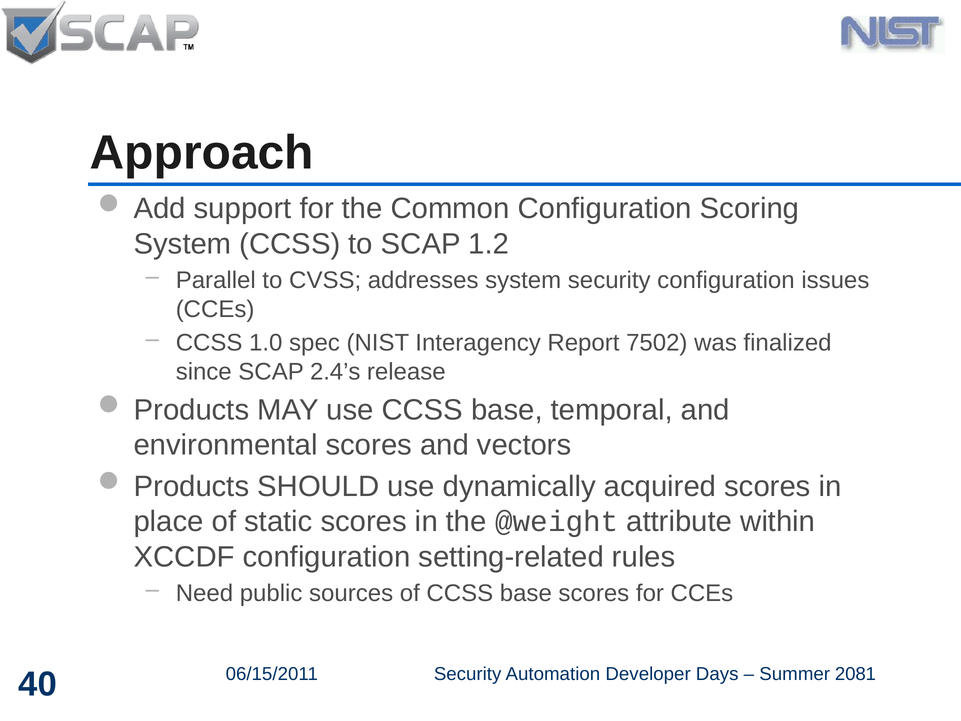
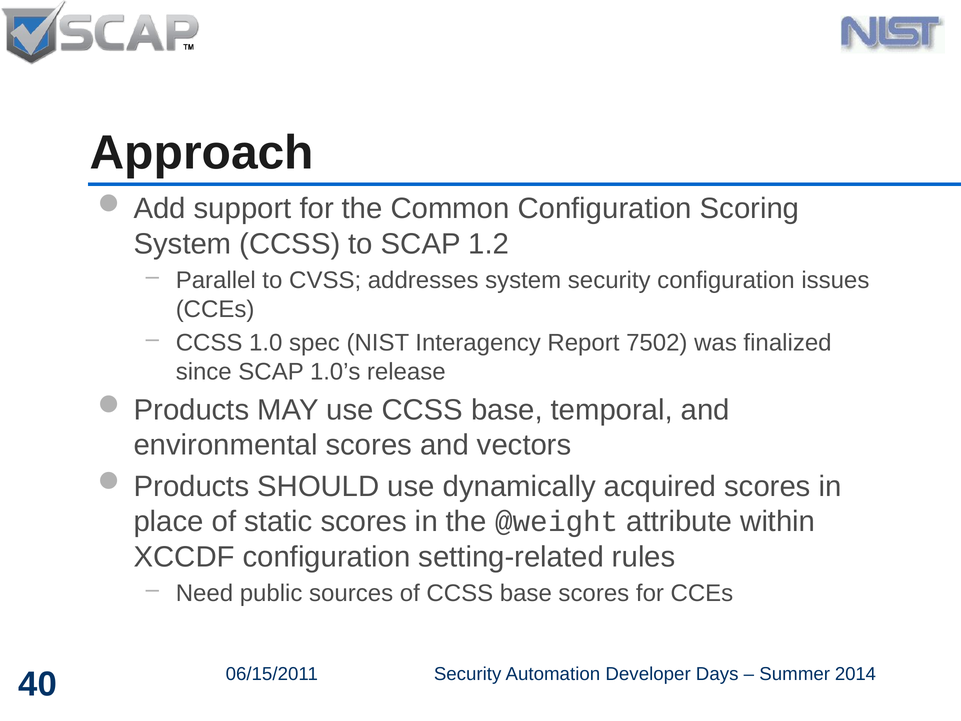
2.4’s: 2.4’s -> 1.0’s (335, 372)
2081: 2081 -> 2014 (855, 674)
